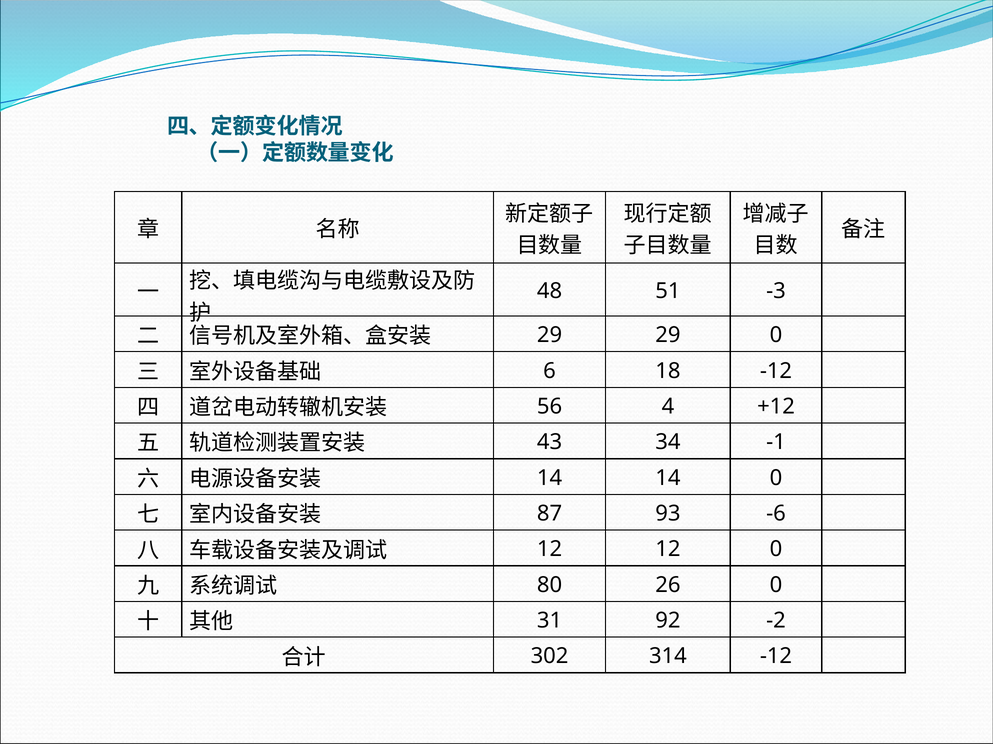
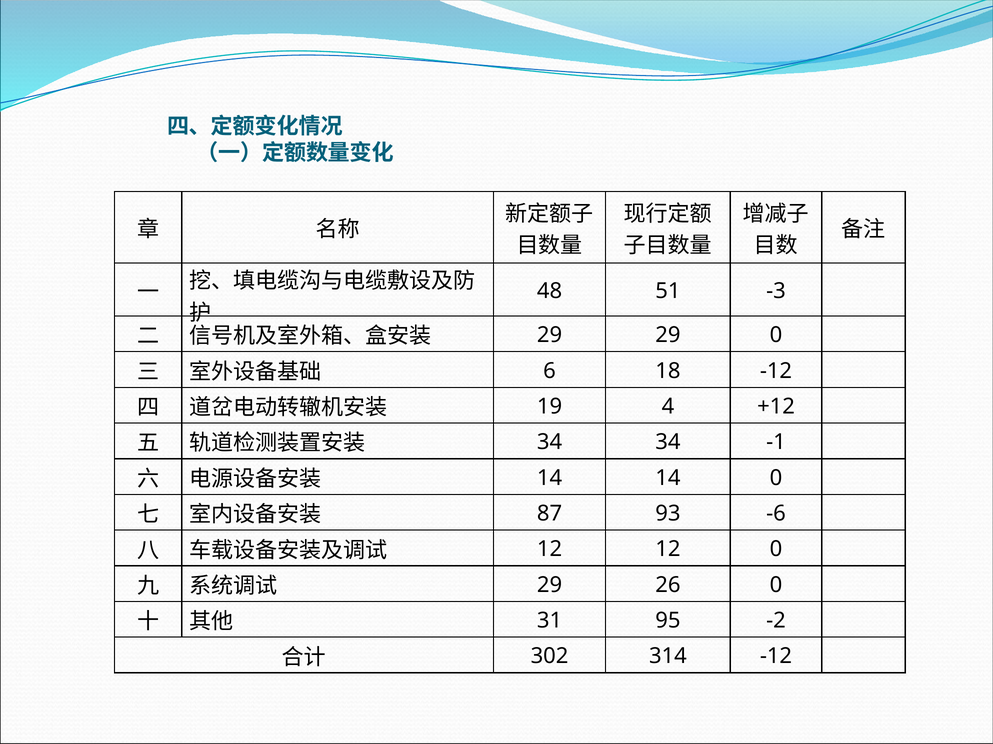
56: 56 -> 19 (550, 407)
43: 43 -> 34 (550, 443)
80: 80 -> 29 (550, 585)
92: 92 -> 95 (668, 621)
